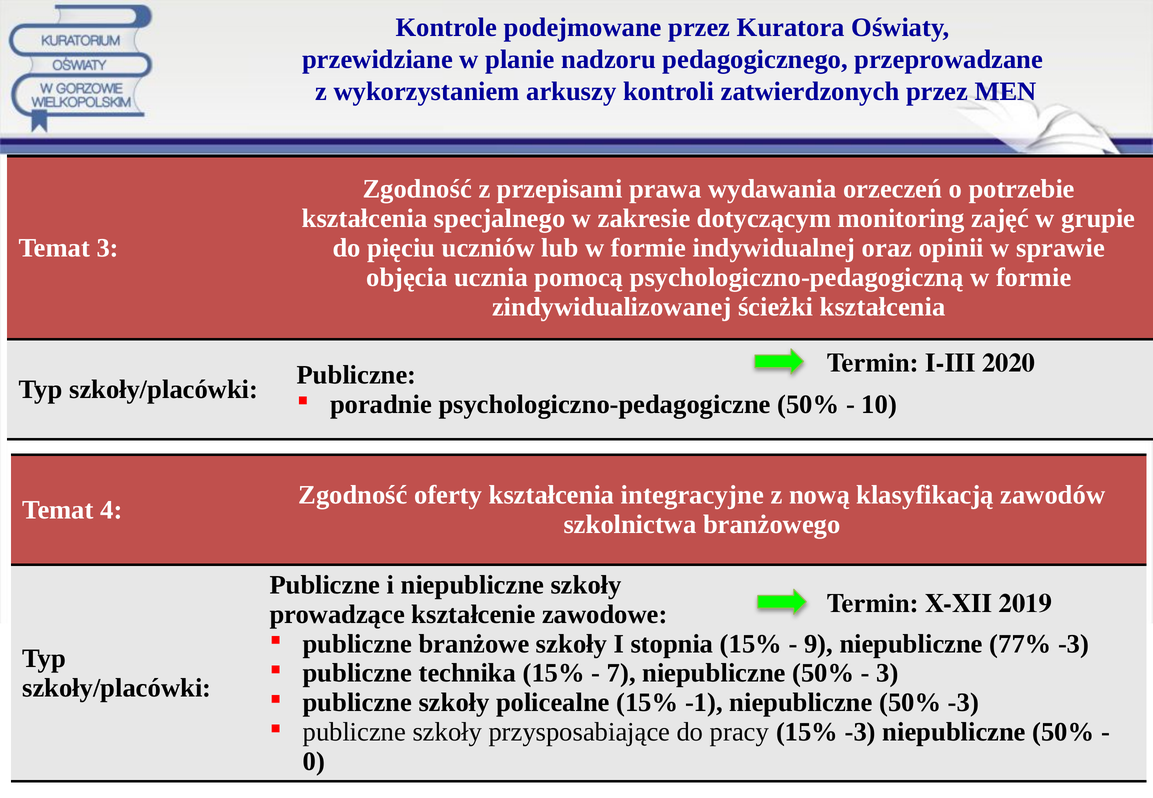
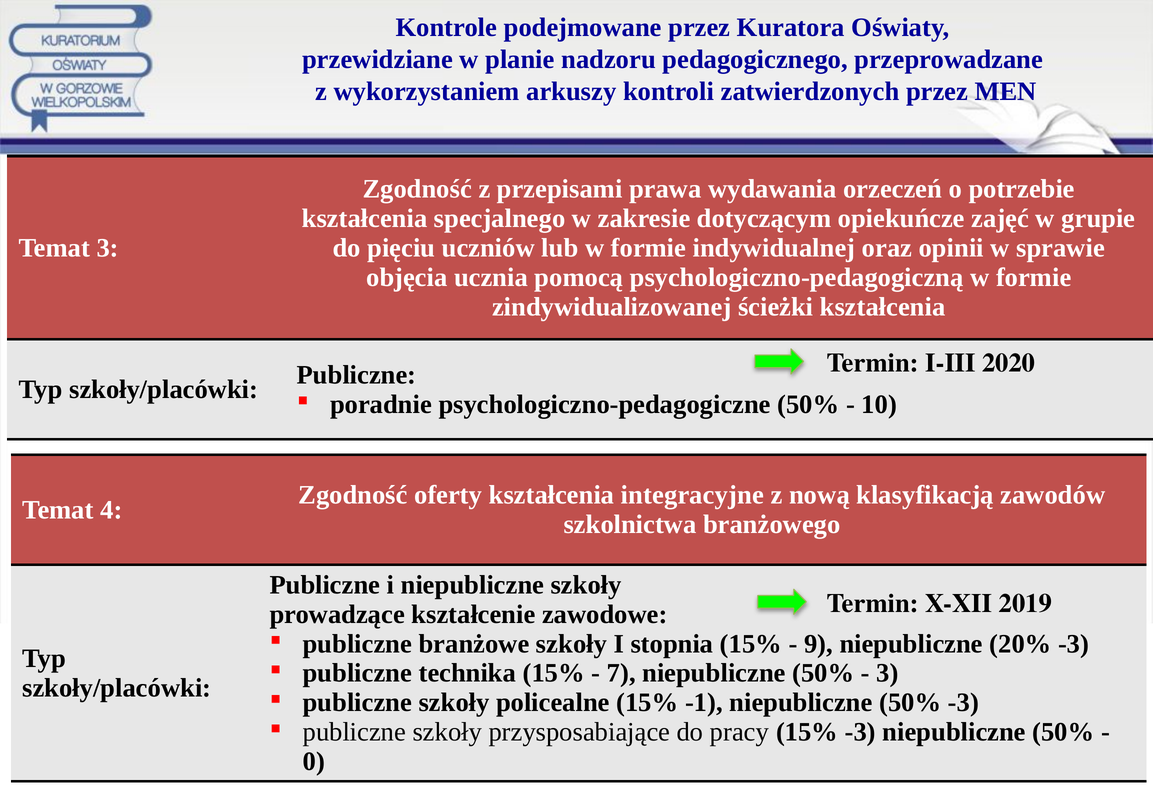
monitoring: monitoring -> opiekuńcze (901, 219)
77%: 77% -> 20% (1020, 644)
